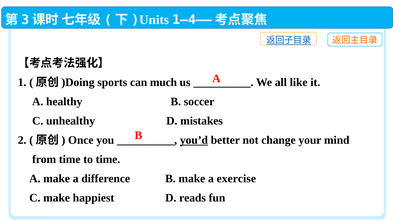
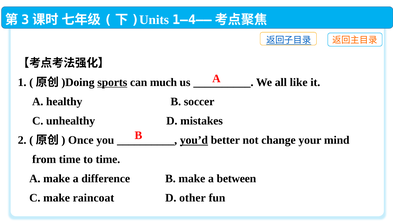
sports underline: none -> present (112, 82)
exercise: exercise -> between (236, 179)
happiest: happiest -> raincoat (94, 198)
reads: reads -> other (192, 198)
